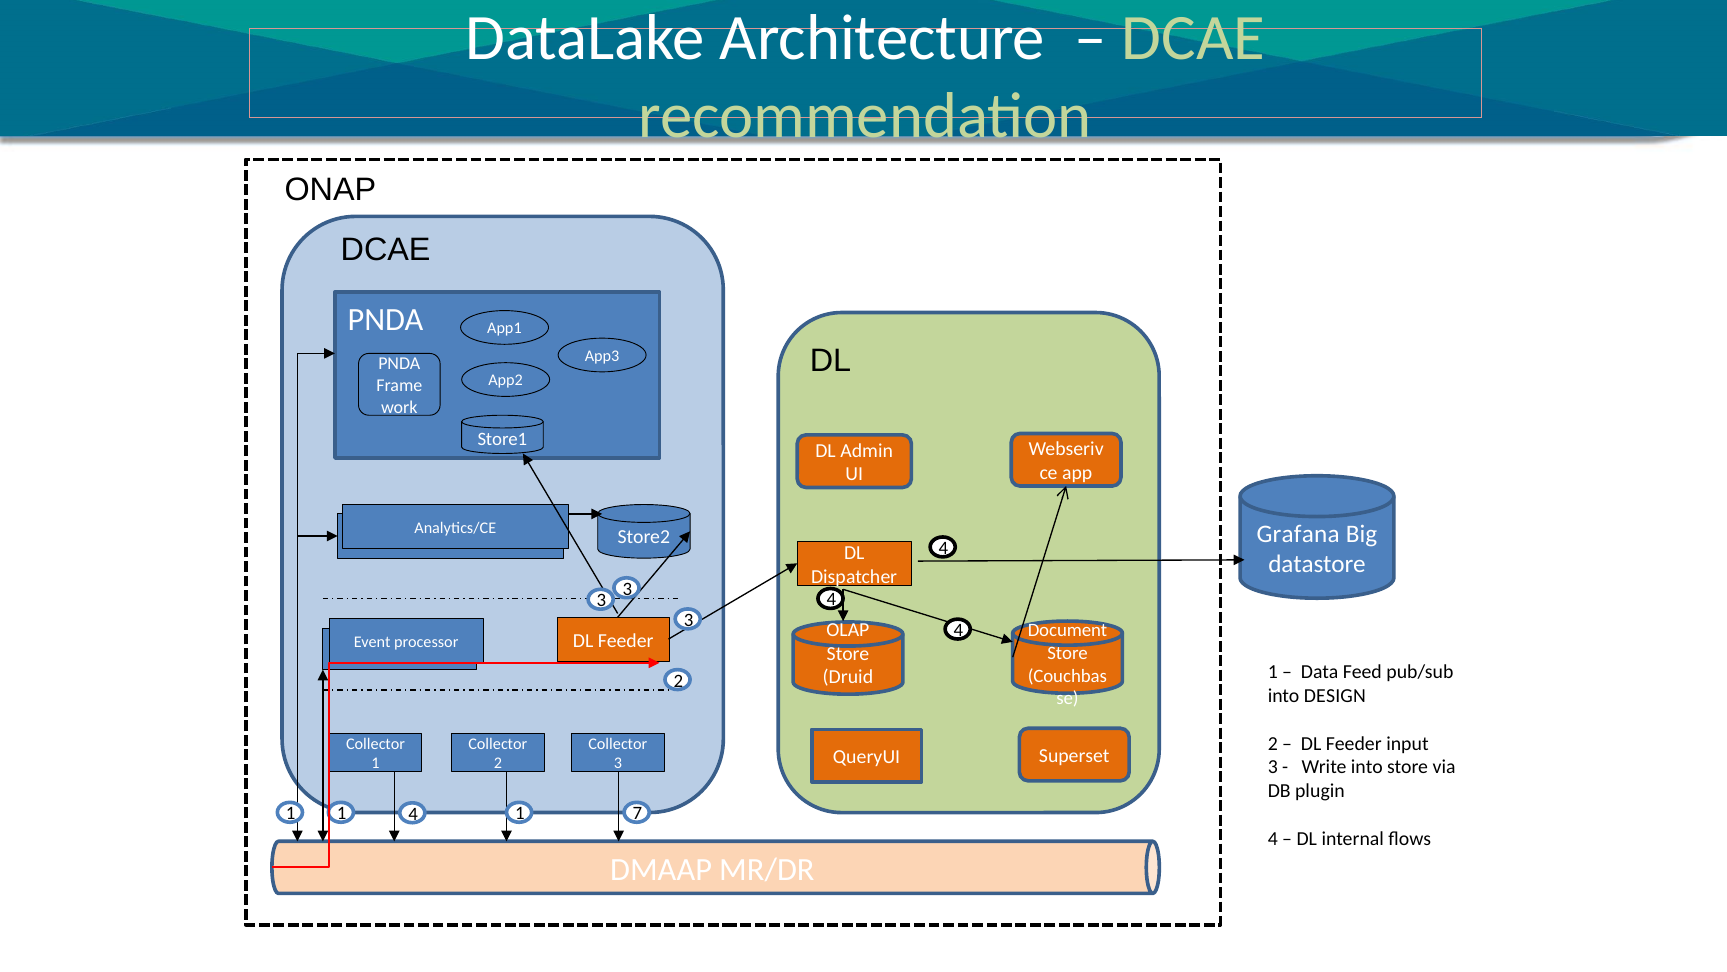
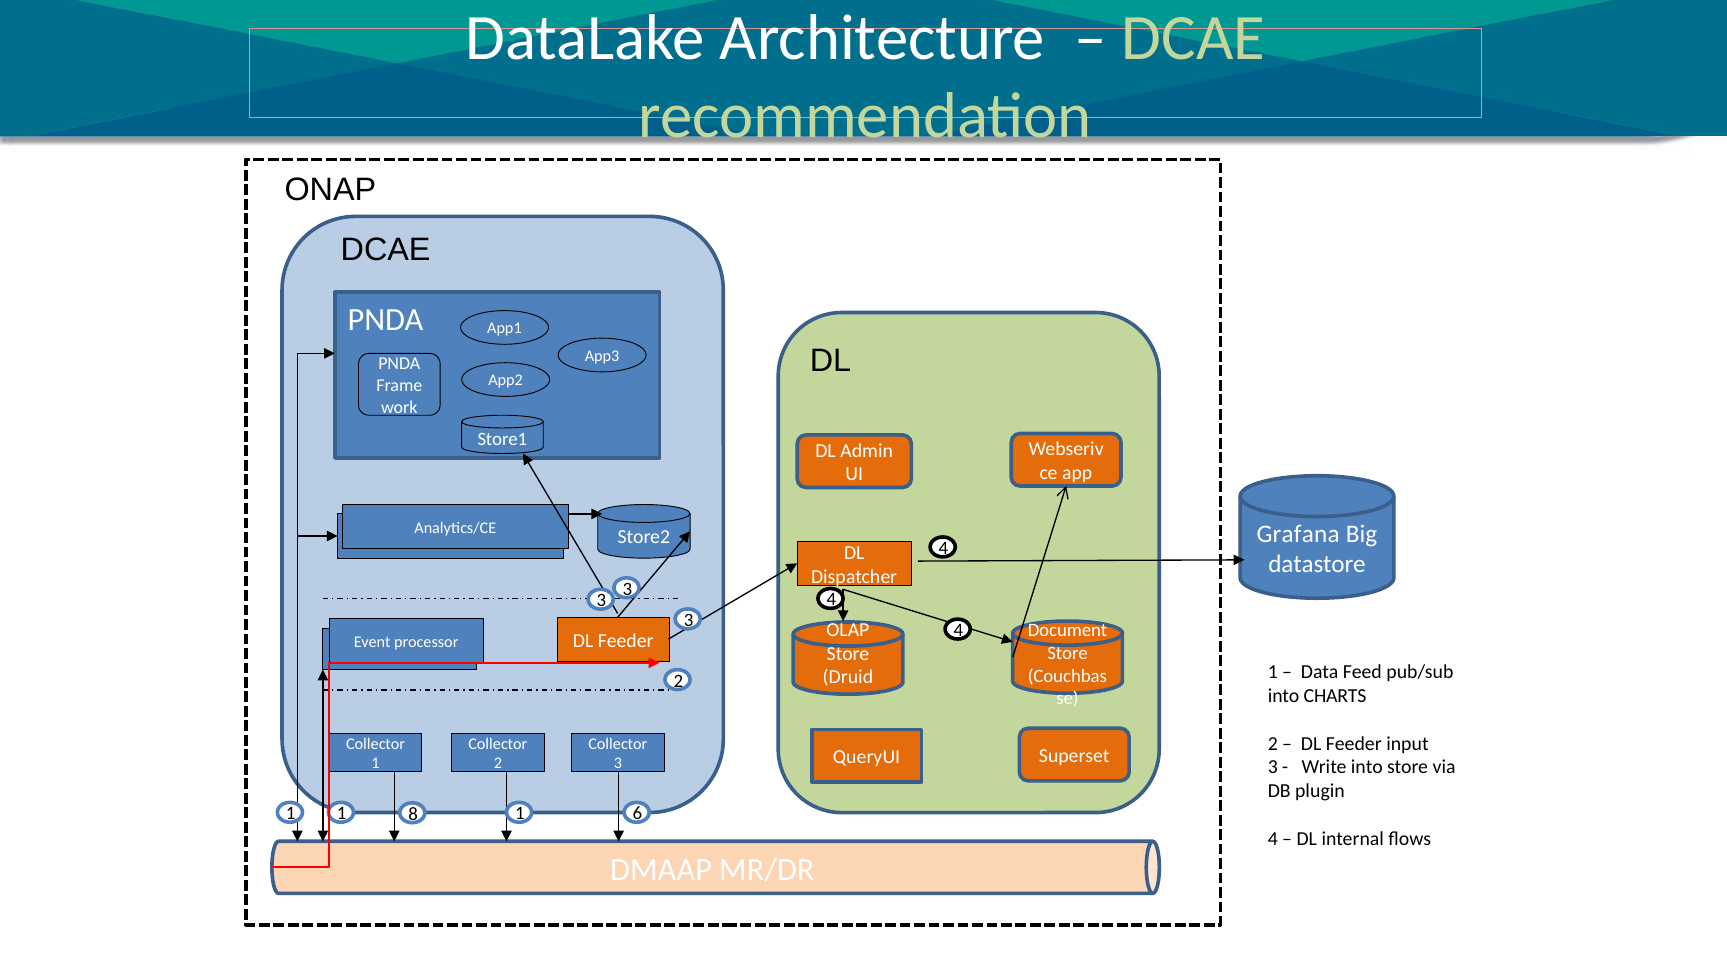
DESIGN: DESIGN -> CHARTS (1335, 696)
1 4: 4 -> 8 (413, 814)
7: 7 -> 6 (638, 813)
